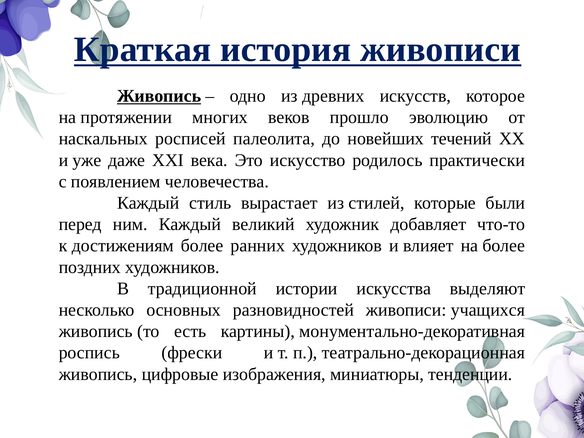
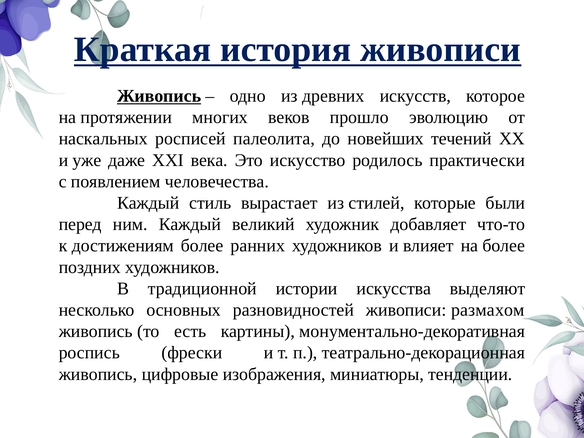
учащихся: учащихся -> размахом (488, 310)
